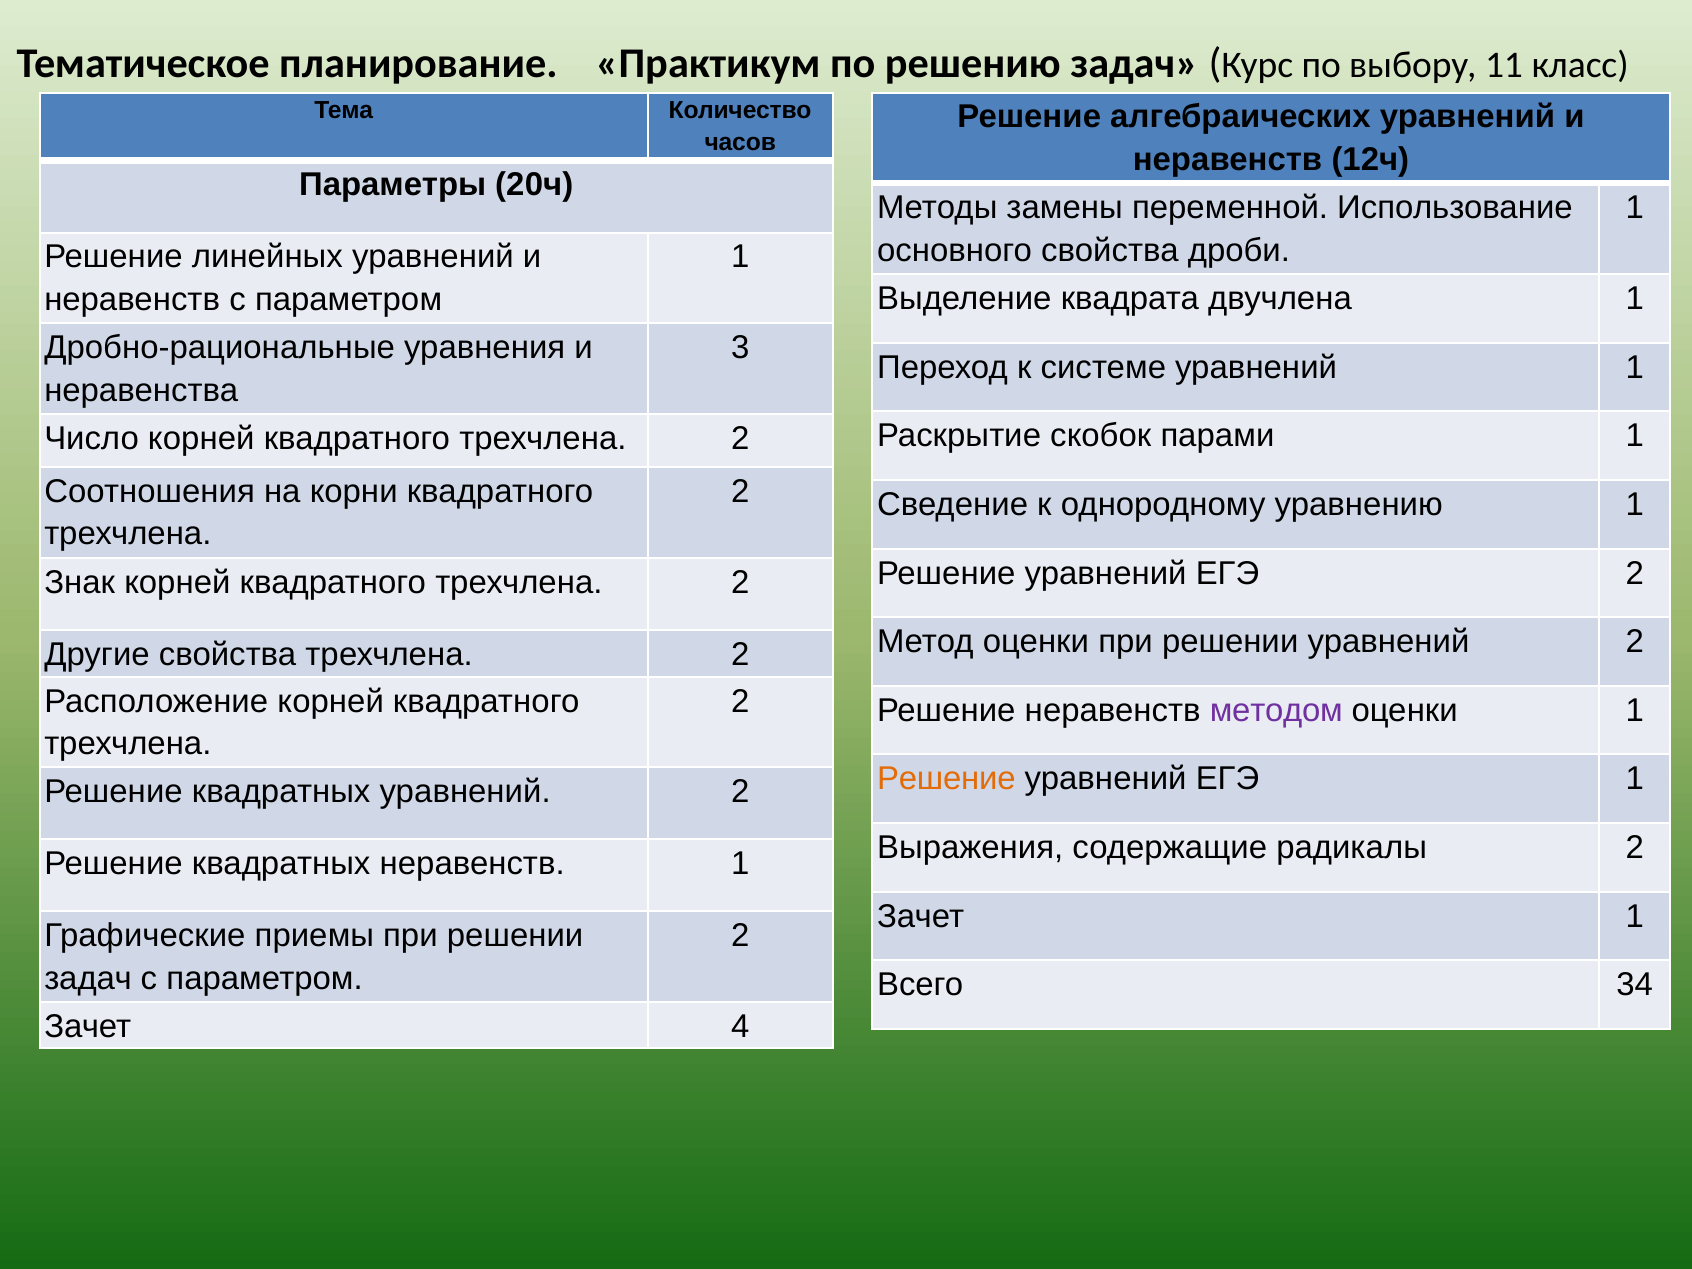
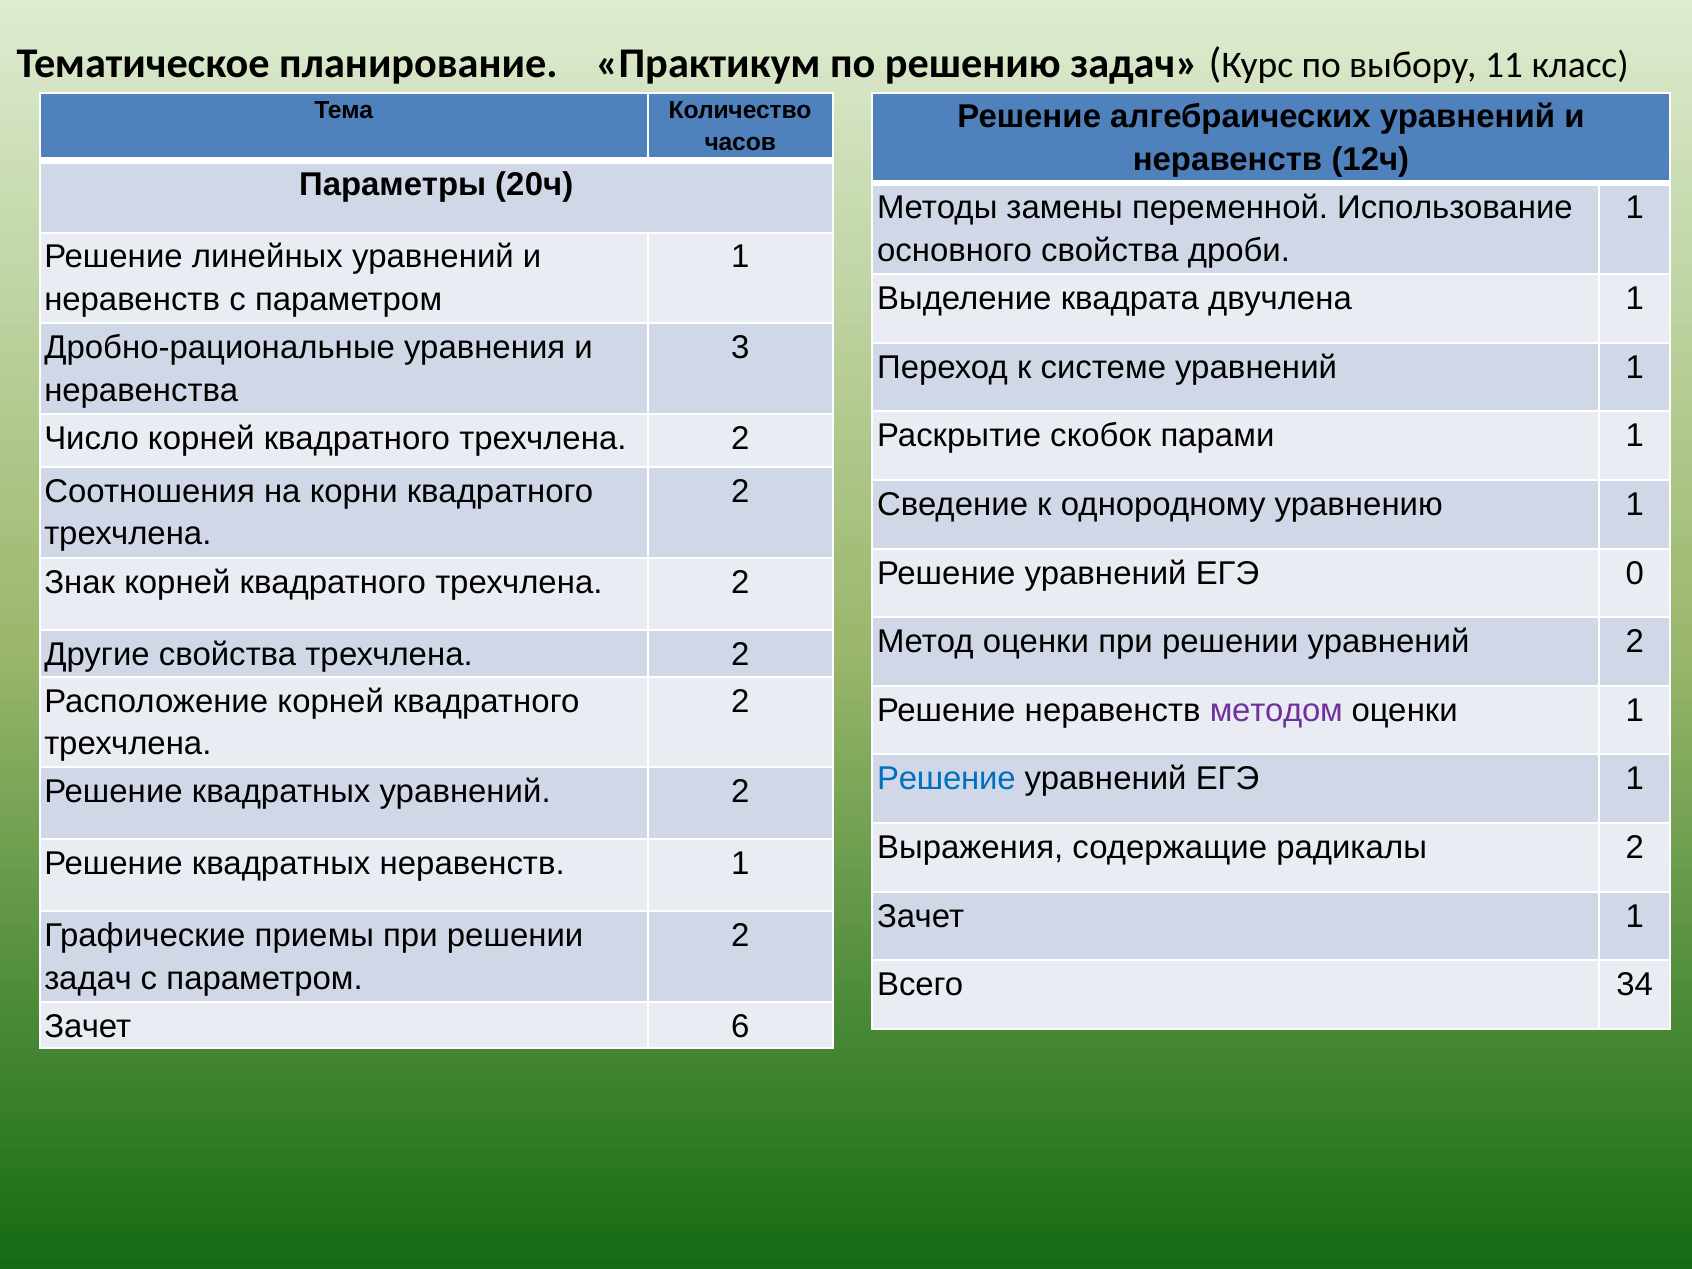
ЕГЭ 2: 2 -> 0 (1635, 573)
Решение colour: orange -> blue (946, 779)
4: 4 -> 6 (740, 1027)
